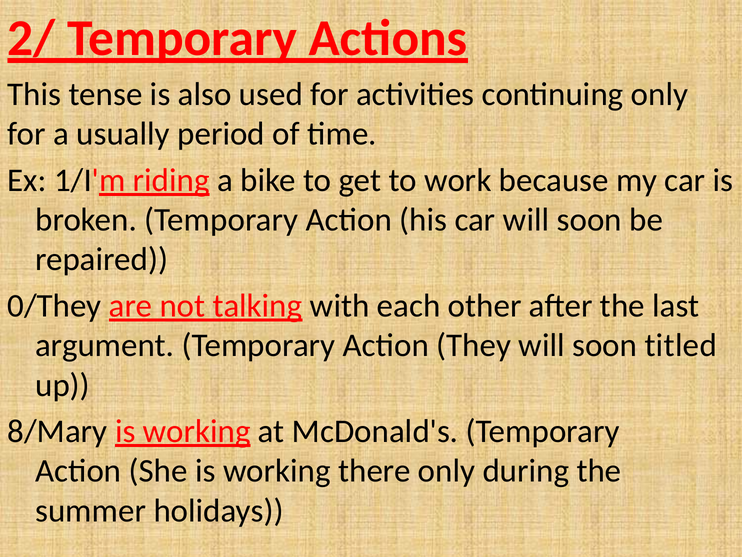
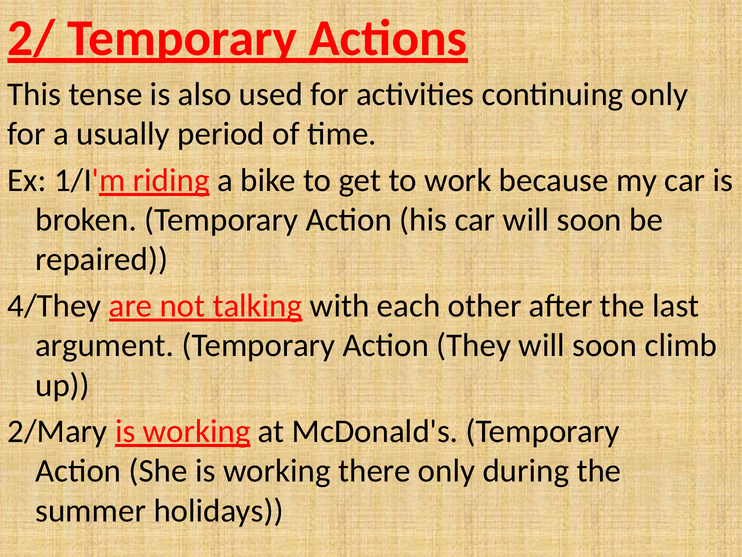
0/They: 0/They -> 4/They (54, 306)
titled: titled -> climb (681, 345)
8/Mary: 8/Mary -> 2/Mary (57, 431)
